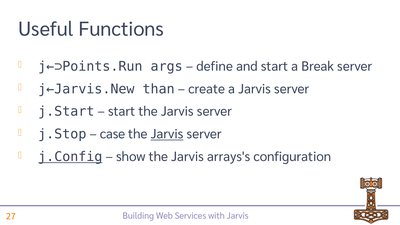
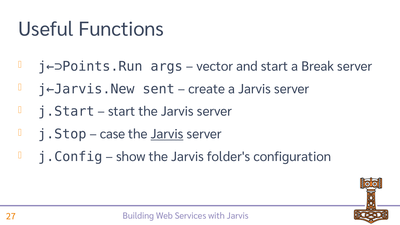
define: define -> vector (215, 66)
than: than -> sent (159, 89)
j.Config underline: present -> none (70, 157)
arrays's: arrays's -> folder's (229, 157)
